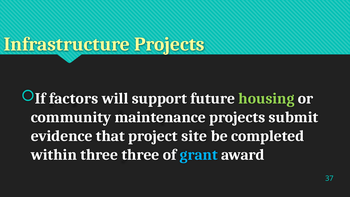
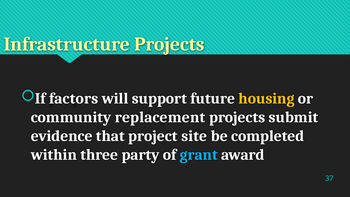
housing colour: light green -> yellow (266, 99)
maintenance: maintenance -> replacement (160, 117)
three three: three -> party (141, 155)
